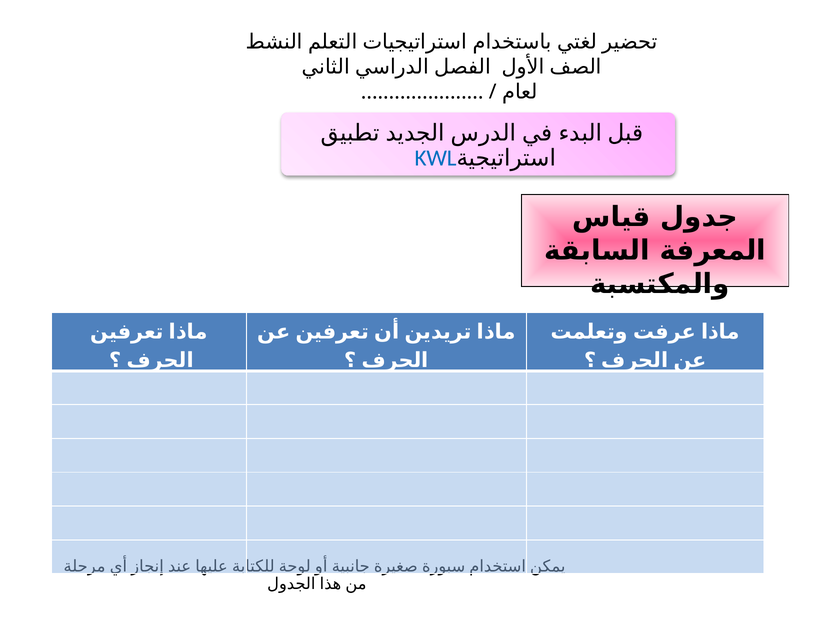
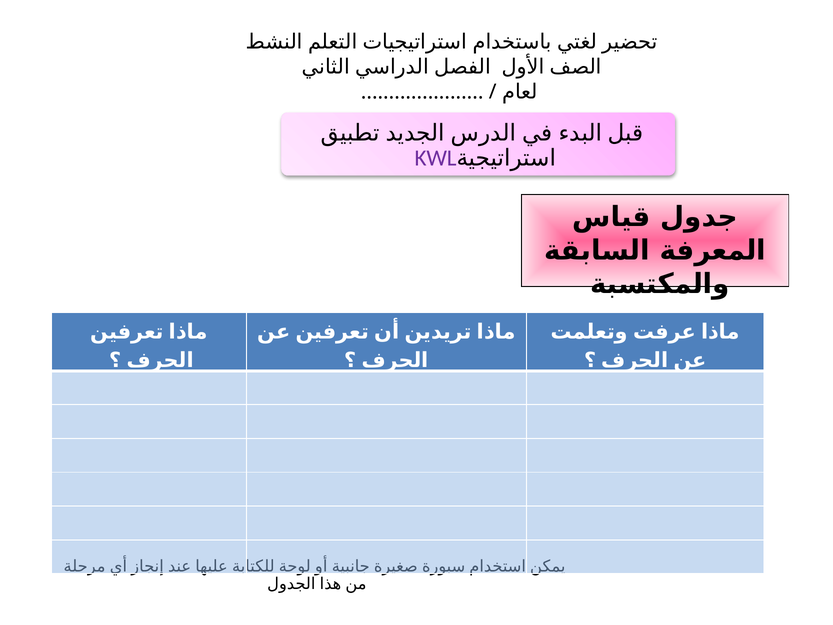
KWL colour: blue -> purple (436, 158)
